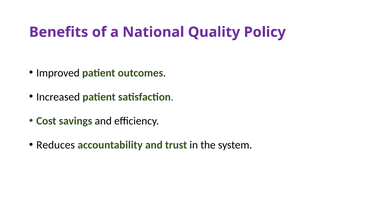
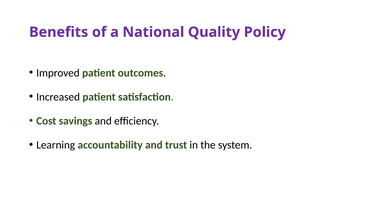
Reduces: Reduces -> Learning (56, 145)
